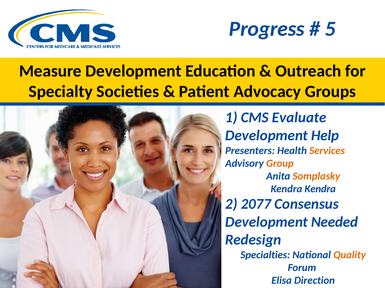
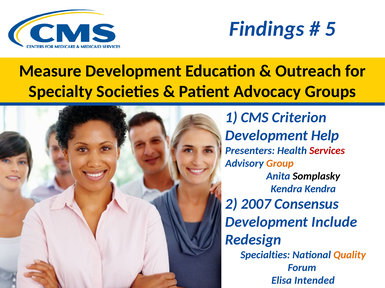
Progress: Progress -> Findings (267, 29)
Evaluate: Evaluate -> Criterion (299, 118)
Services colour: orange -> red (327, 151)
Somplasky colour: orange -> black (316, 177)
2077: 2077 -> 2007 (256, 204)
Needed: Needed -> Include (334, 222)
Direction: Direction -> Intended (314, 281)
